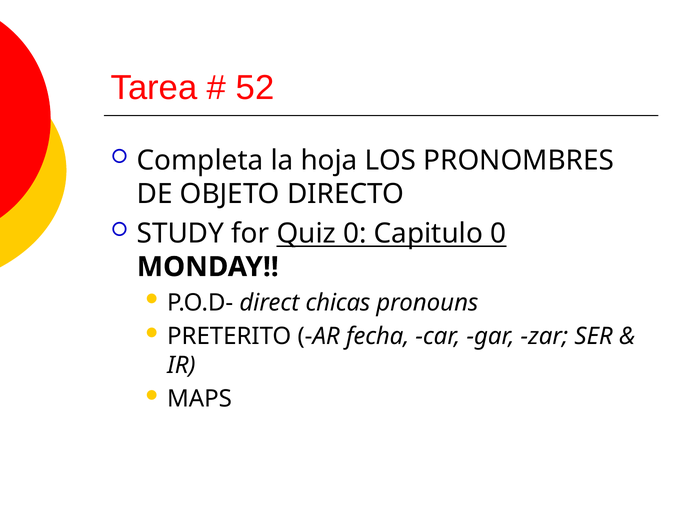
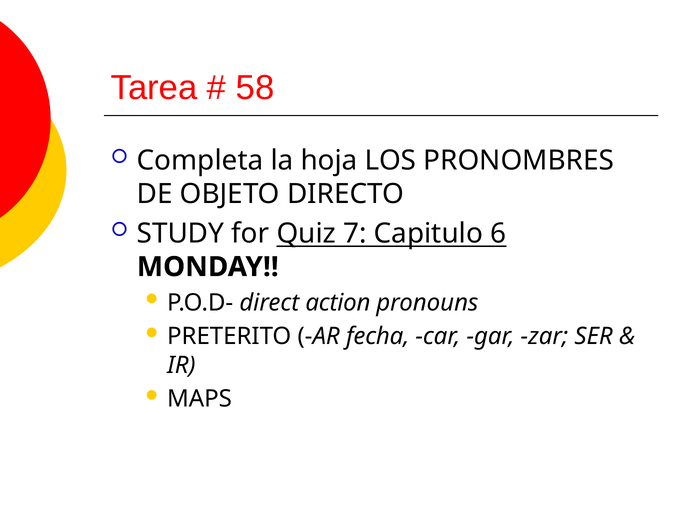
52: 52 -> 58 (255, 88)
Quiz 0: 0 -> 7 (355, 233)
Capitulo 0: 0 -> 6 (498, 233)
chicas: chicas -> action (338, 302)
